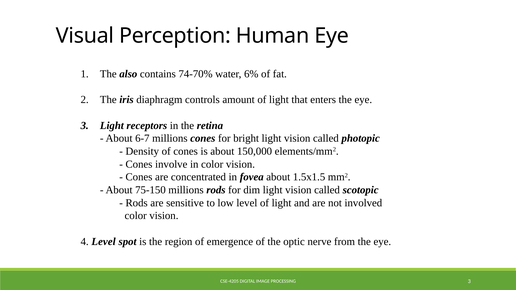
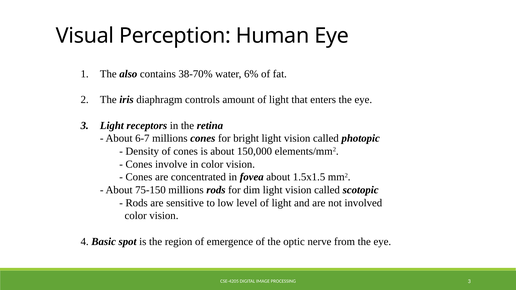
74-70%: 74-70% -> 38-70% (196, 74)
4 Level: Level -> Basic (104, 242)
